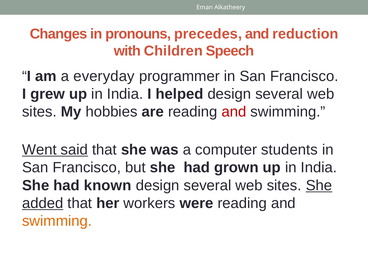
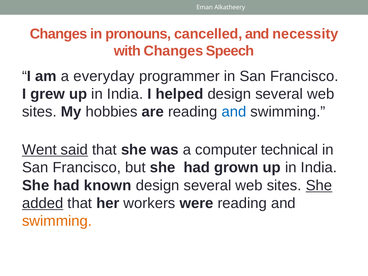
precedes: precedes -> cancelled (208, 34)
reduction: reduction -> necessity (305, 34)
with Children: Children -> Changes (173, 51)
and colour: red -> blue (234, 112)
students: students -> technical (290, 150)
